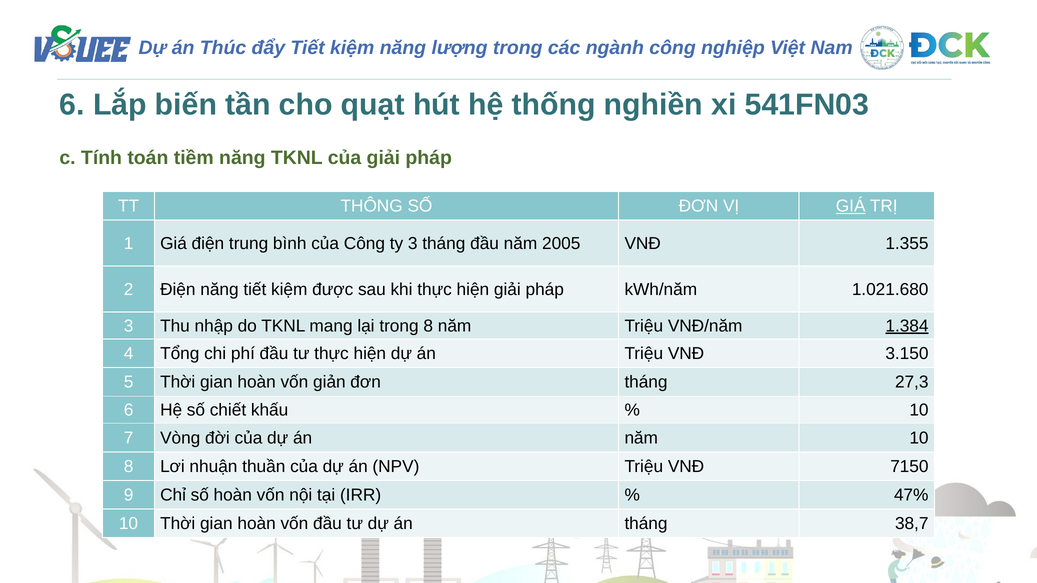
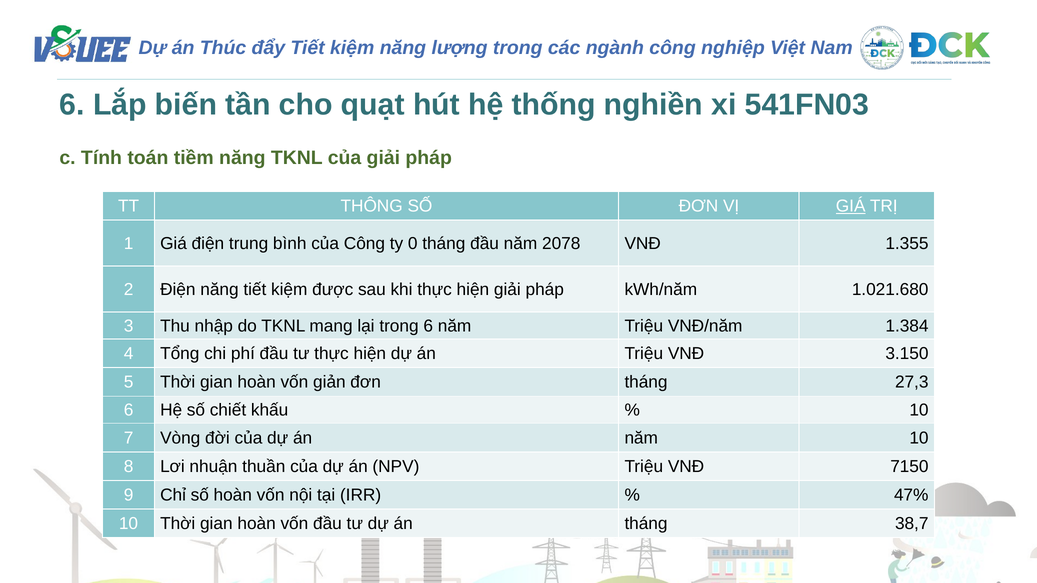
ty 3: 3 -> 0 (413, 243)
2005: 2005 -> 2078 (561, 243)
trong 8: 8 -> 6 (428, 326)
1.384 underline: present -> none (907, 326)
